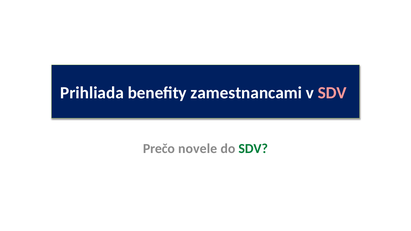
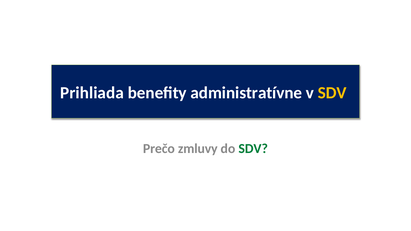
zamestnancami: zamestnancami -> administratívne (246, 93)
SDV colour: pink -> yellow (332, 93)
novele: novele -> zmluvy (198, 149)
